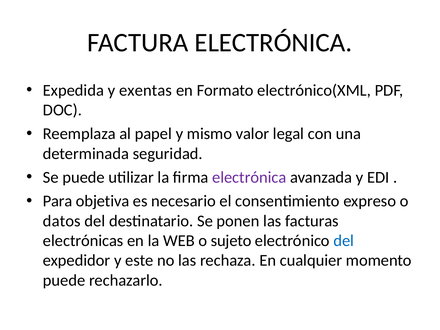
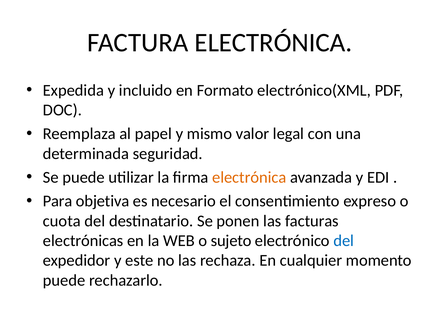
exentas: exentas -> incluido (146, 90)
electrónica colour: purple -> orange (249, 177)
datos: datos -> cuota (62, 221)
